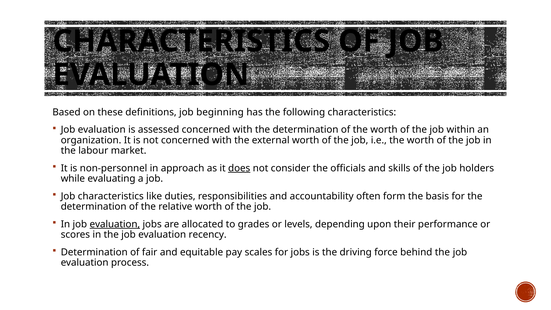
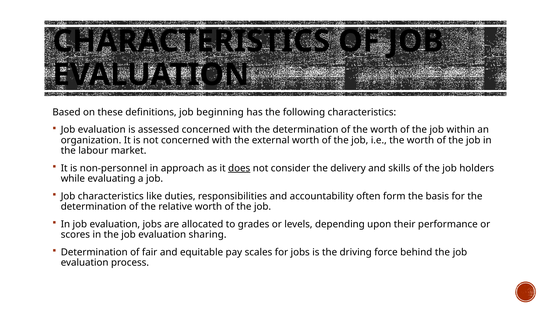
officials: officials -> delivery (348, 168)
evaluation underline: present -> none (115, 224)
recency: recency -> sharing (208, 235)
